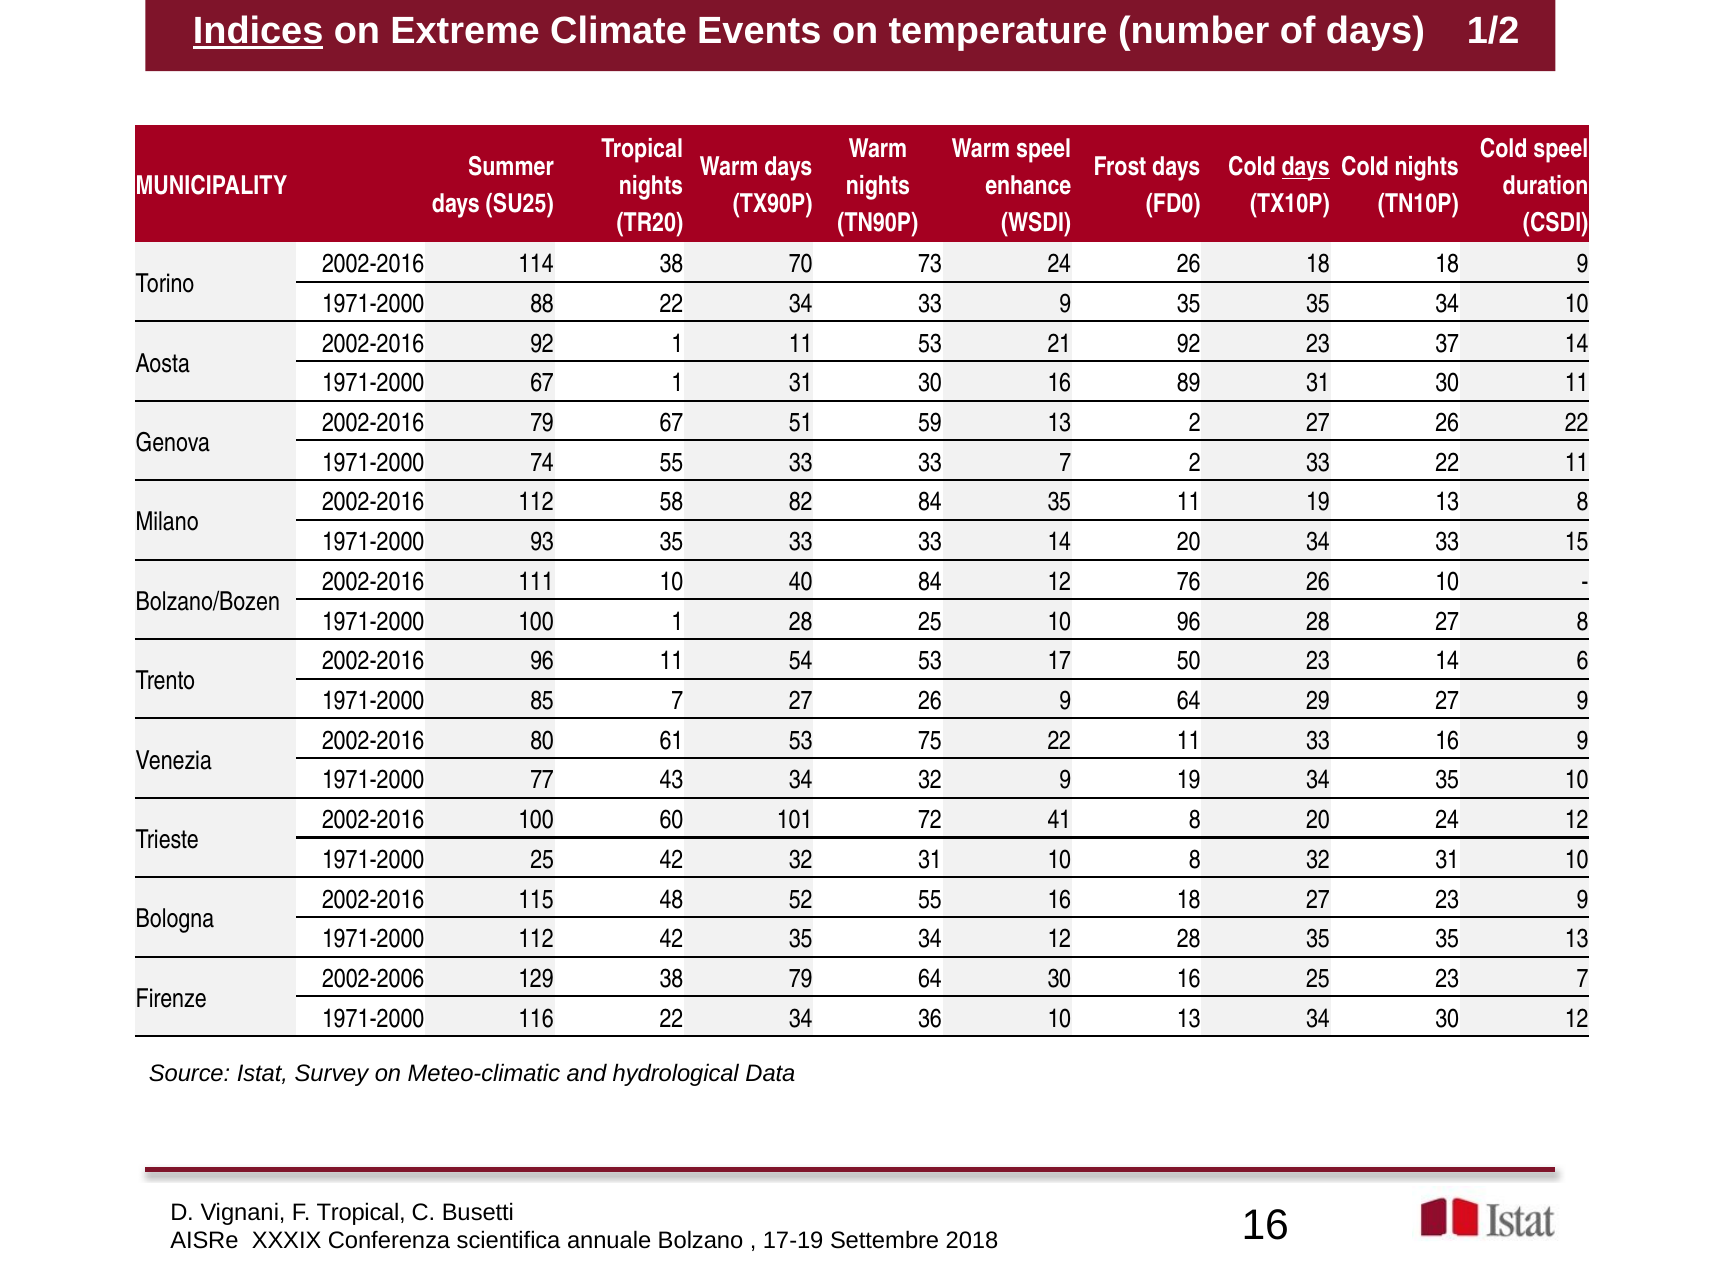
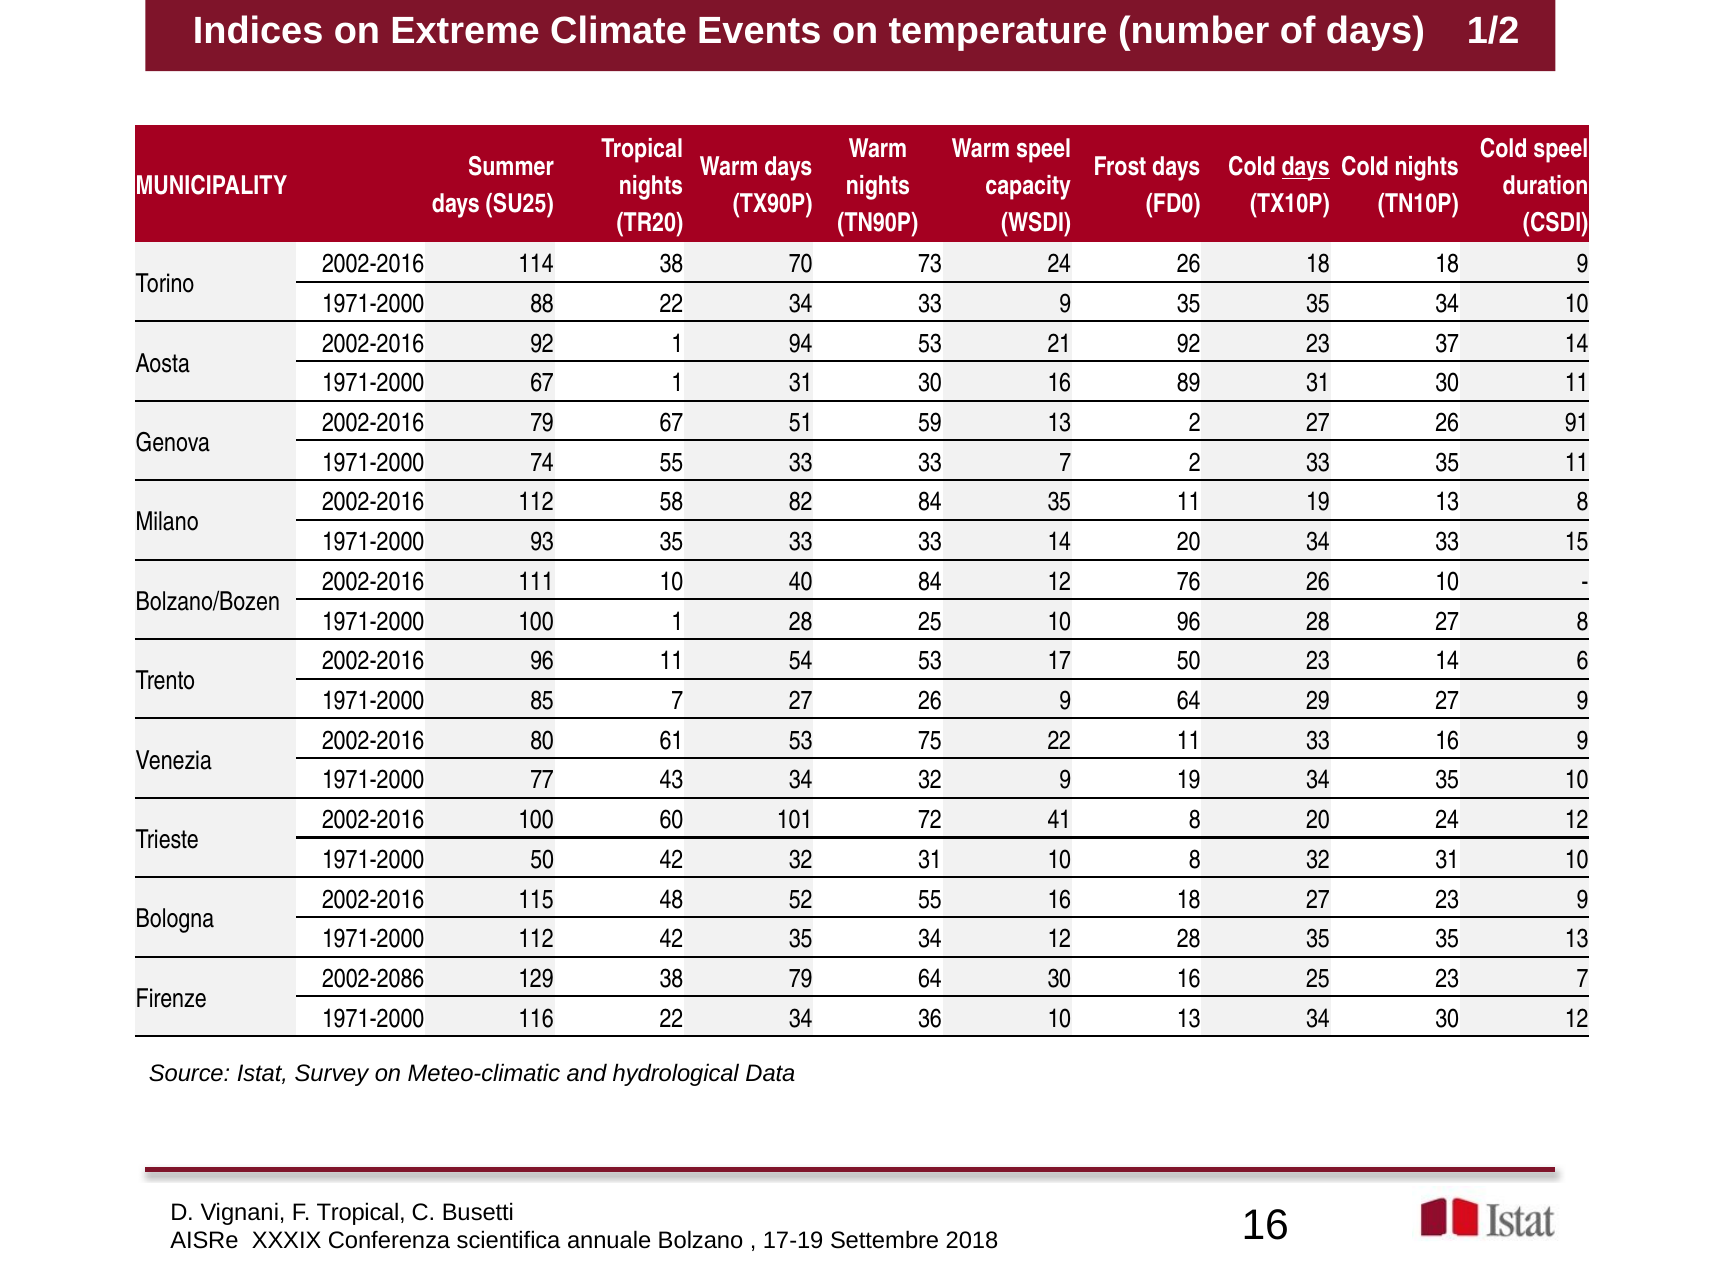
Indices underline: present -> none (258, 31)
enhance: enhance -> capacity (1028, 186)
1 11: 11 -> 94 (801, 343)
26 22: 22 -> 91 (1577, 423)
33 22: 22 -> 35 (1447, 463)
1971-2000 25: 25 -> 50 (542, 860)
2002-2006: 2002-2006 -> 2002-2086 (373, 979)
